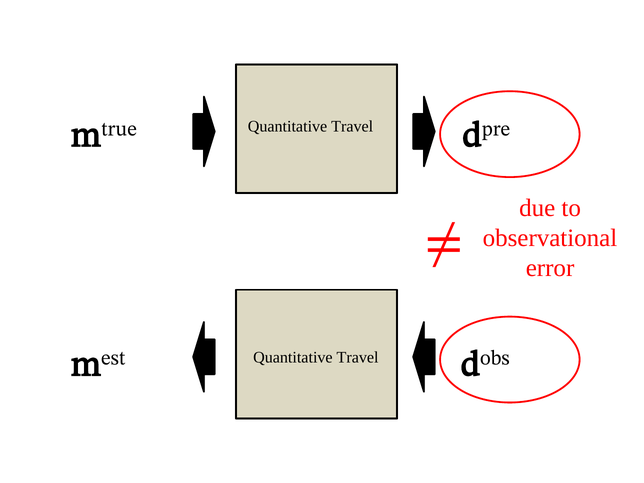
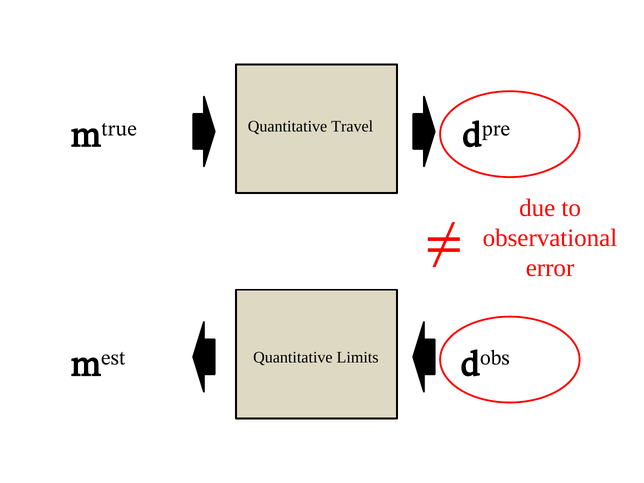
Travel: Travel -> Limits (358, 357)
